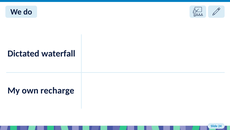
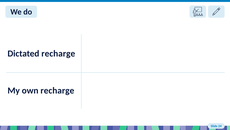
Dictated waterfall: waterfall -> recharge (58, 53)
